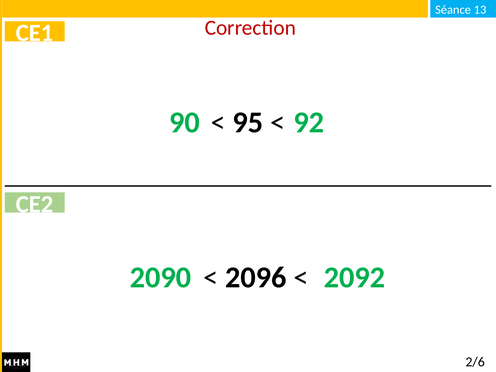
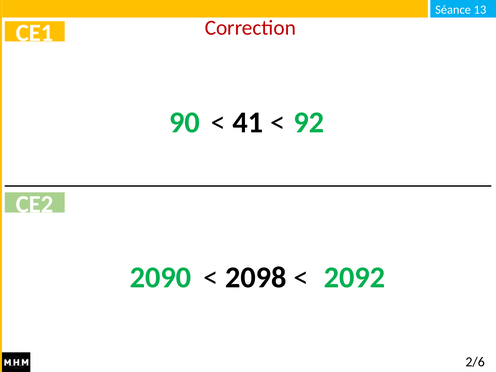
95: 95 -> 41 (248, 122)
2096: 2096 -> 2098 (256, 278)
